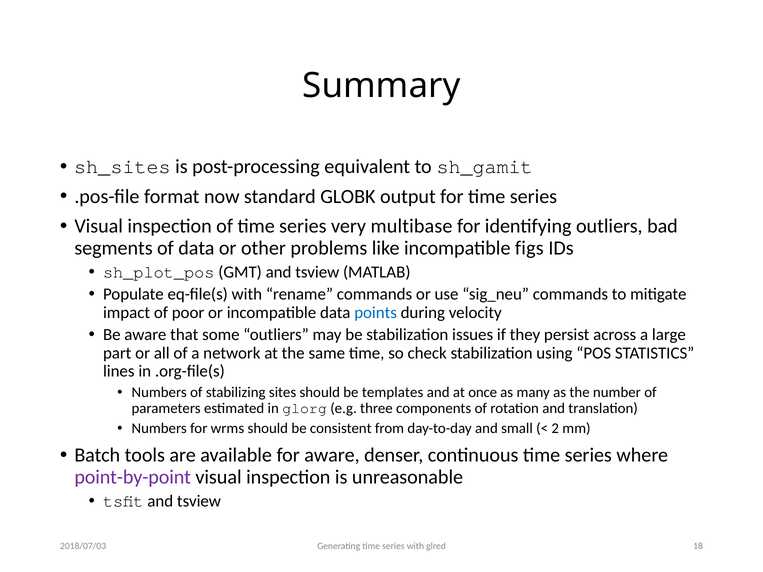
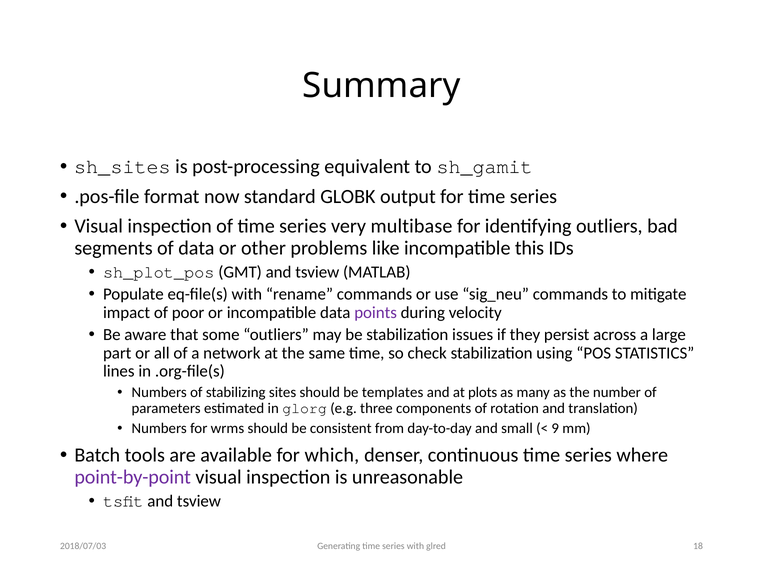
figs: figs -> this (530, 248)
points colour: blue -> purple (376, 313)
once: once -> plots (483, 393)
2: 2 -> 9 (555, 429)
for aware: aware -> which (332, 455)
